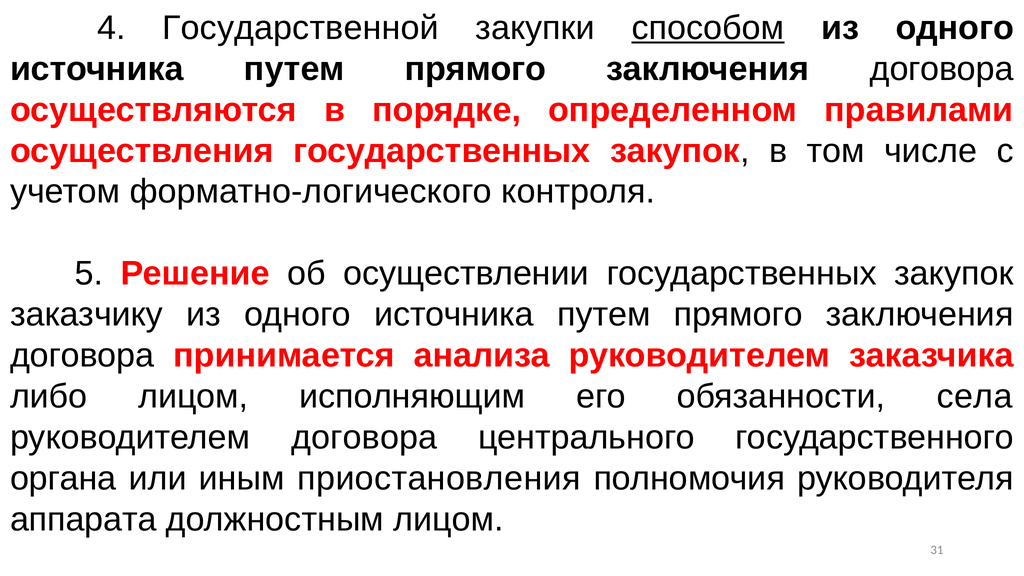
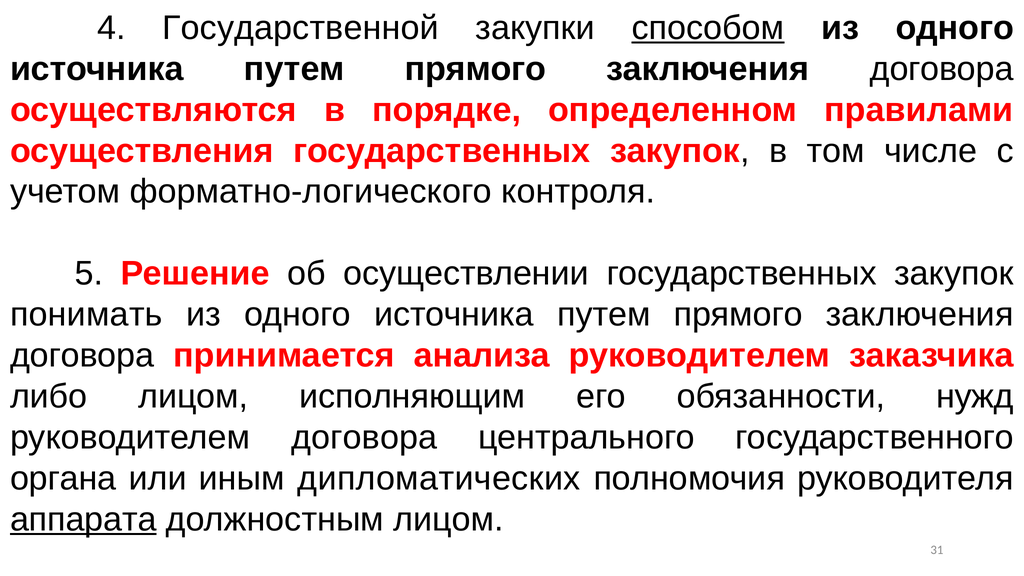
заказчику: заказчику -> понимать (86, 315)
села: села -> нужд (975, 397)
приостановления: приостановления -> дипломатических (439, 478)
аппарата underline: none -> present (83, 519)
